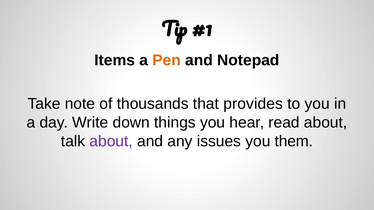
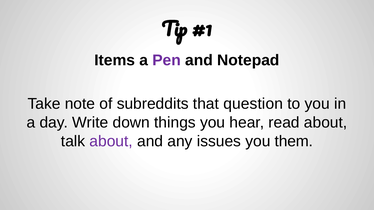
Pen colour: orange -> purple (167, 60)
thousands: thousands -> subreddits (153, 104)
provides: provides -> question (253, 104)
